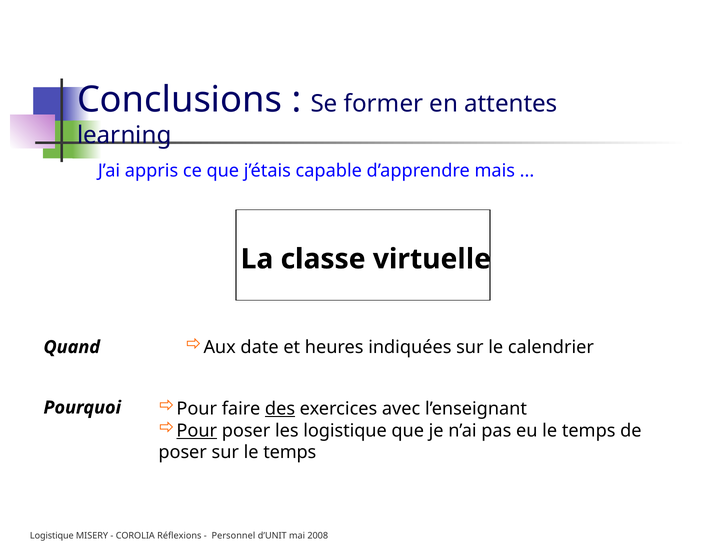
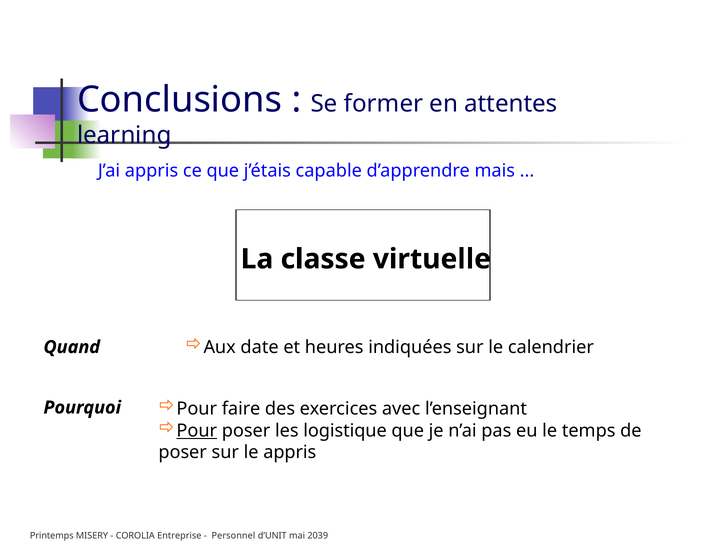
des underline: present -> none (280, 409)
sur le temps: temps -> appris (290, 453)
Logistique: Logistique -> Printemps (52, 536)
Réflexions: Réflexions -> Entreprise (179, 536)
2008: 2008 -> 2039 (318, 536)
